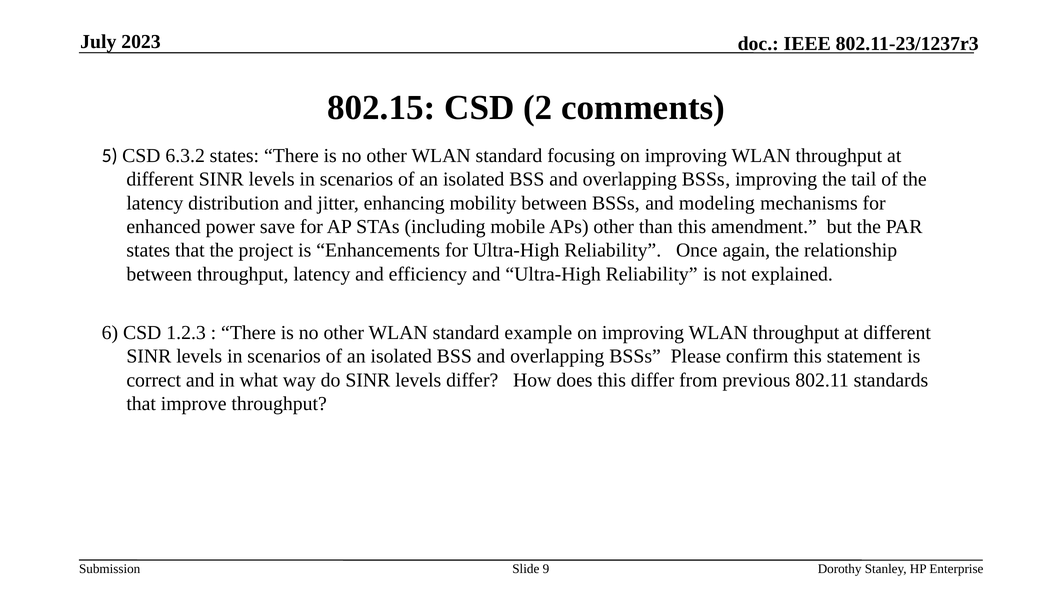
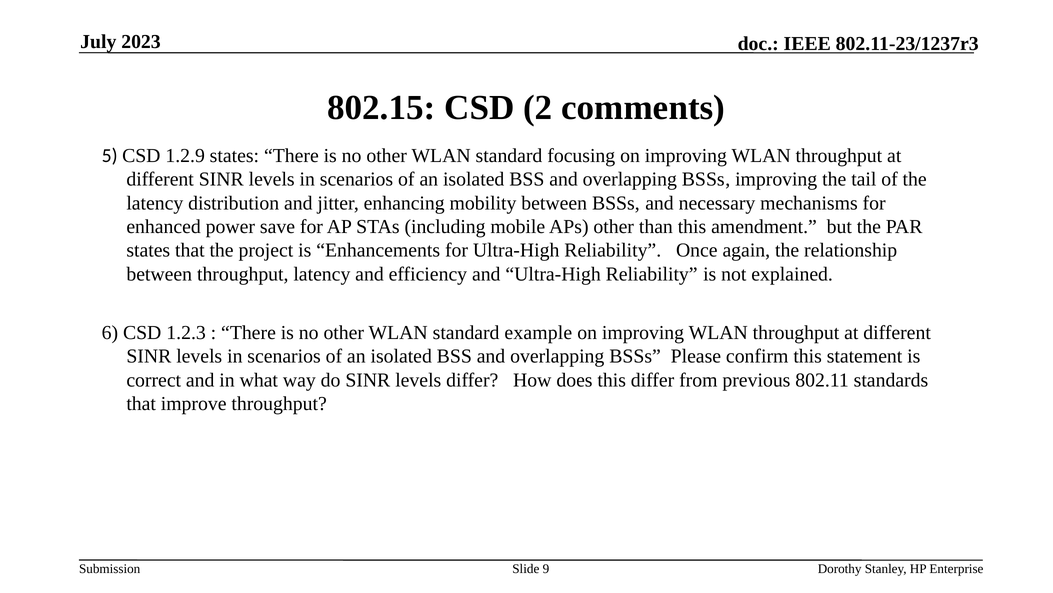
6.3.2: 6.3.2 -> 1.2.9 (185, 155)
modeling: modeling -> necessary (717, 203)
